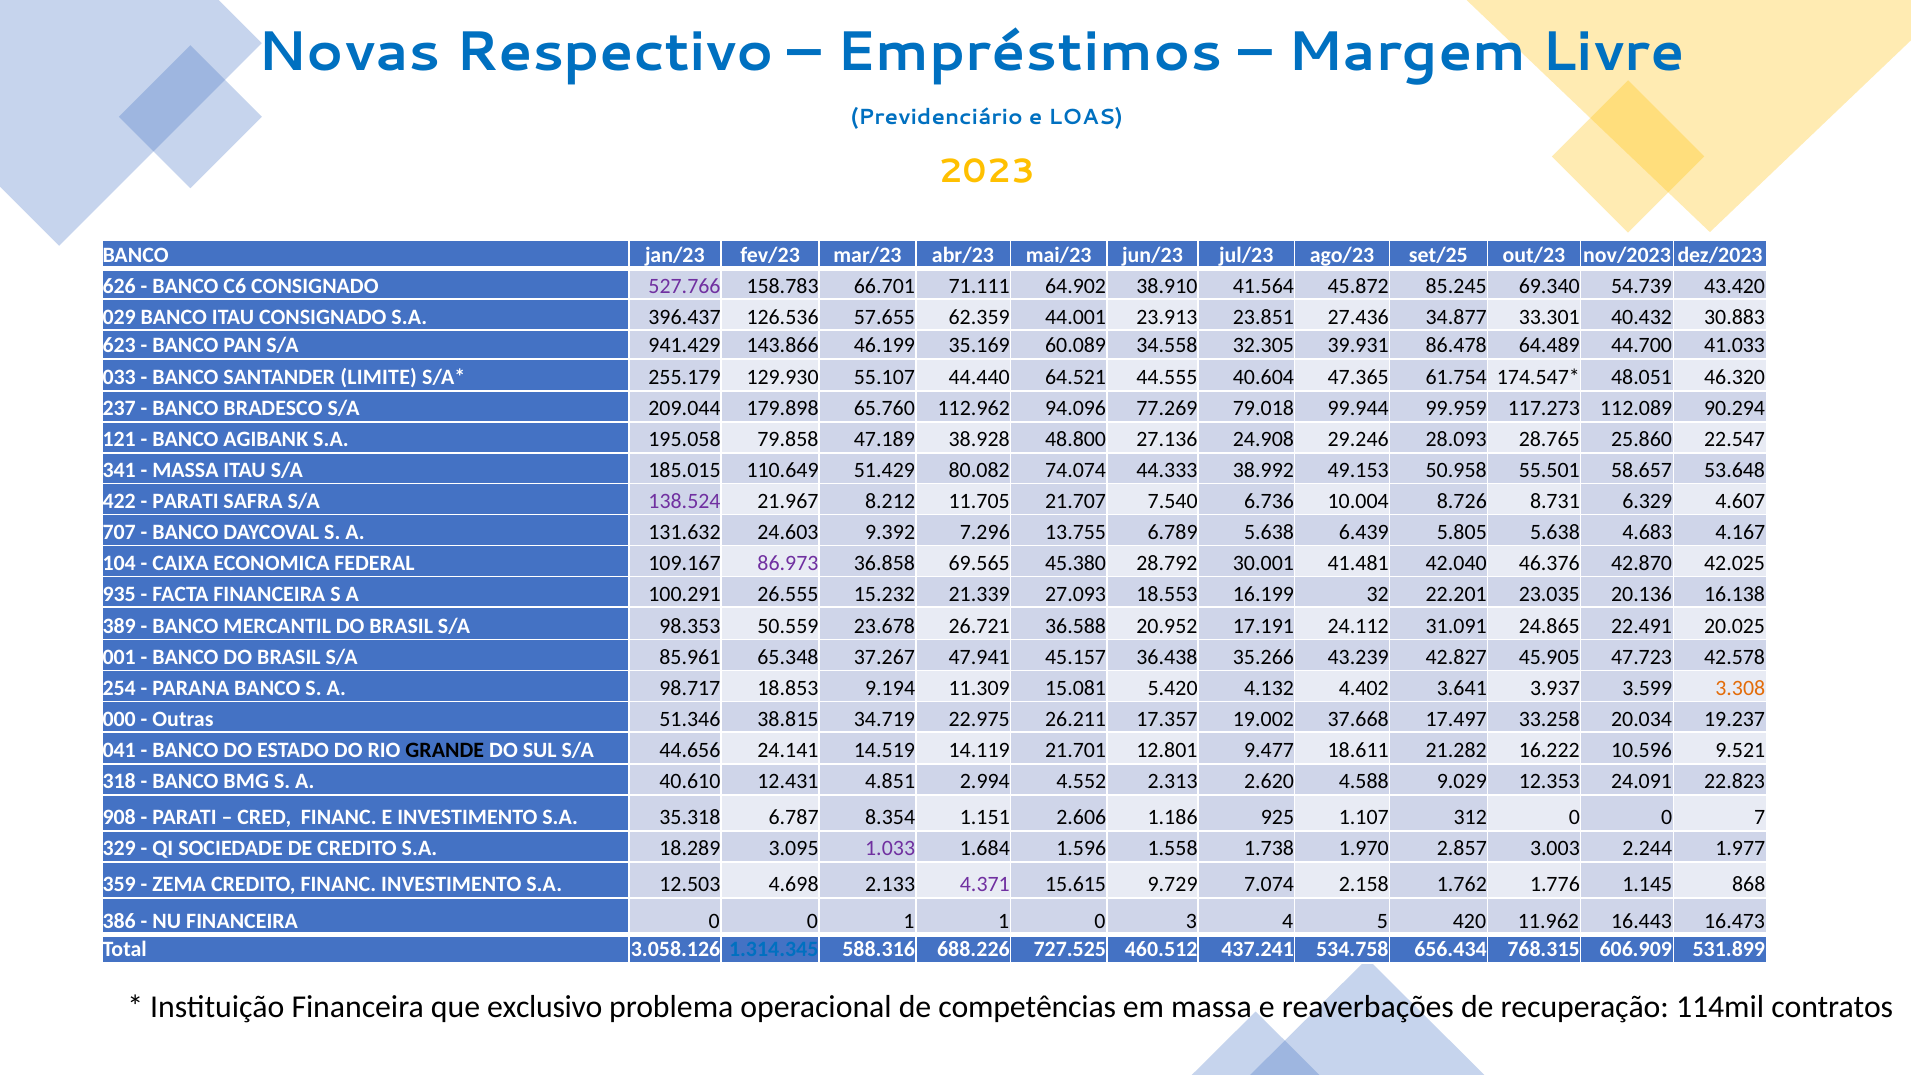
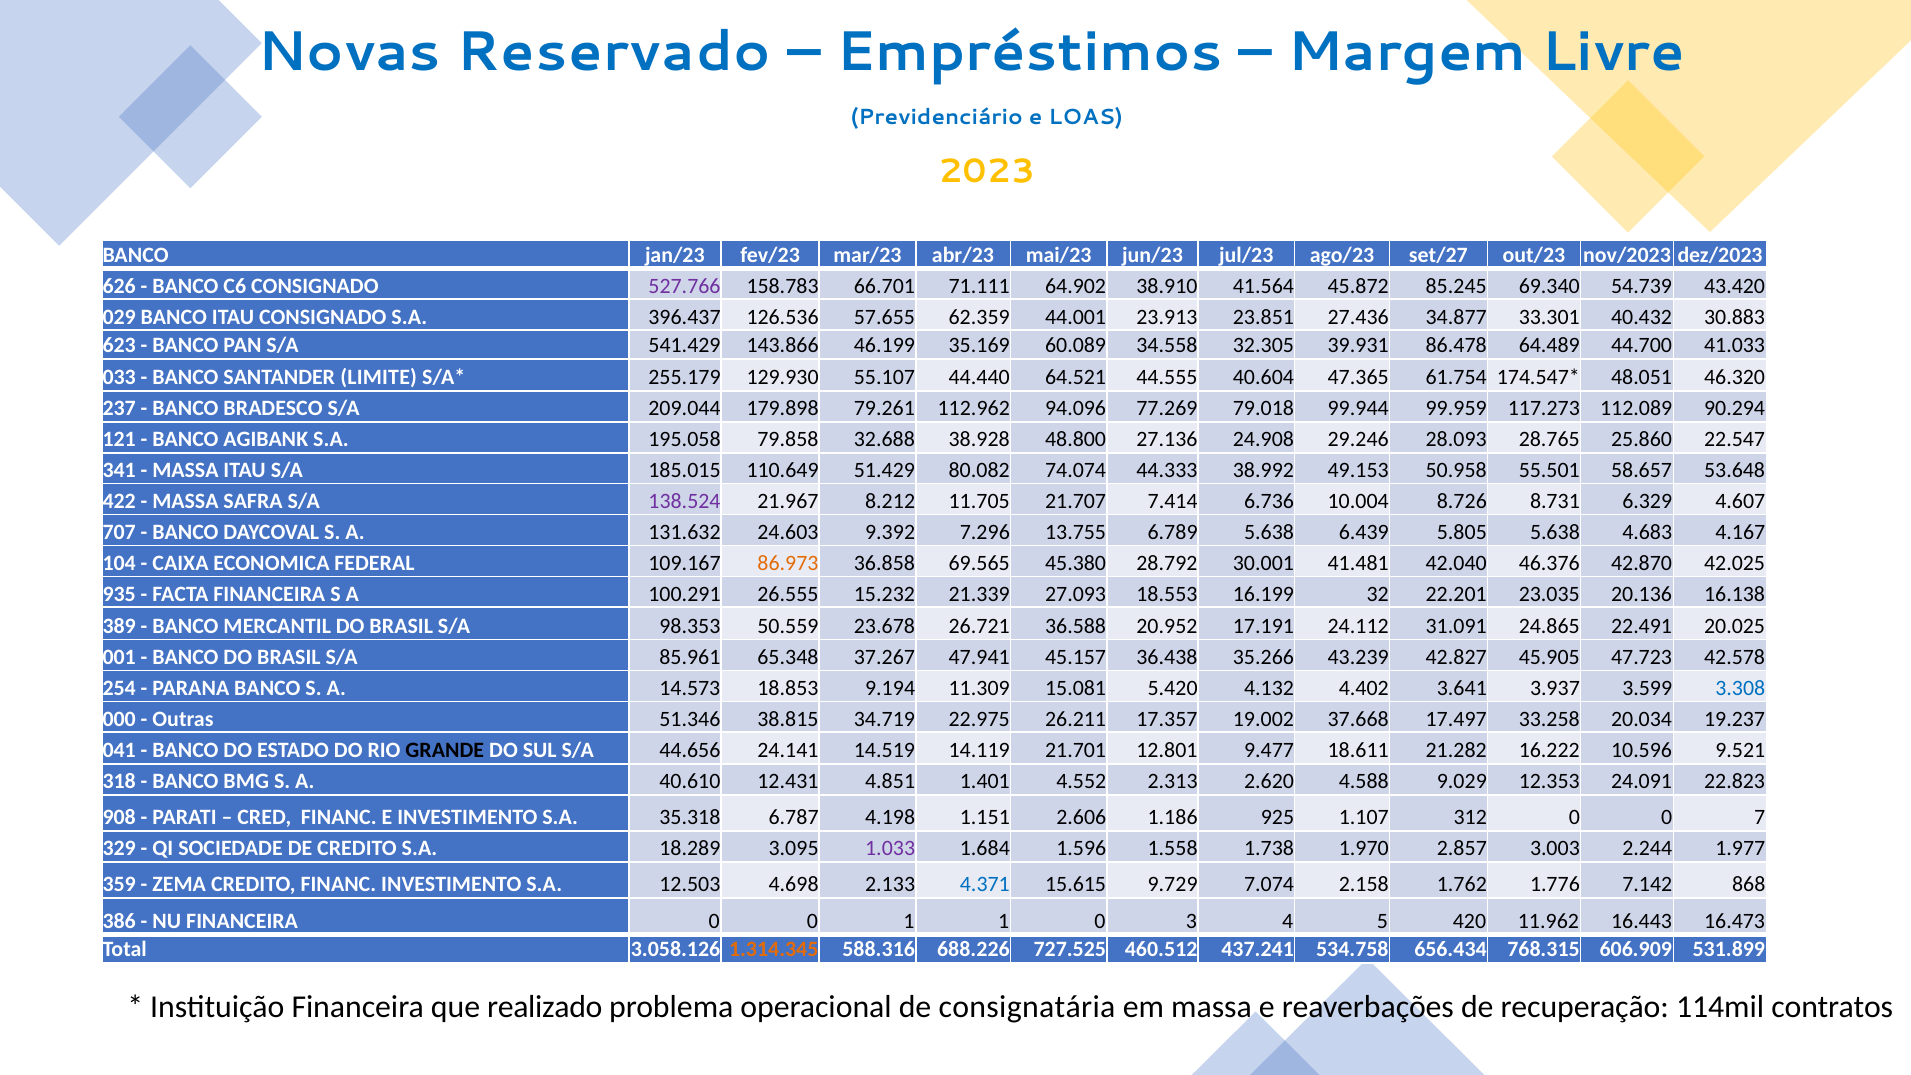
Respectivo: Respectivo -> Reservado (614, 52)
set/25: set/25 -> set/27 (1438, 255)
941.429: 941.429 -> 541.429 (684, 345)
65.760: 65.760 -> 79.261 (884, 409)
47.189: 47.189 -> 32.688 (884, 439)
PARATI: PARATI -> MASSA (185, 501)
7.540: 7.540 -> 7.414 (1173, 501)
86.973 colour: purple -> orange (788, 563)
98.717: 98.717 -> 14.573 (690, 688)
3.308 colour: orange -> blue (1740, 688)
2.994: 2.994 -> 1.401 (985, 782)
8.354: 8.354 -> 4.198 (890, 818)
4.371 colour: purple -> blue (985, 885)
1.145: 1.145 -> 7.142 (1647, 885)
1.314.345 colour: blue -> orange (774, 950)
exclusivo: exclusivo -> realizado (545, 1007)
competências: competências -> consignatária (1027, 1007)
